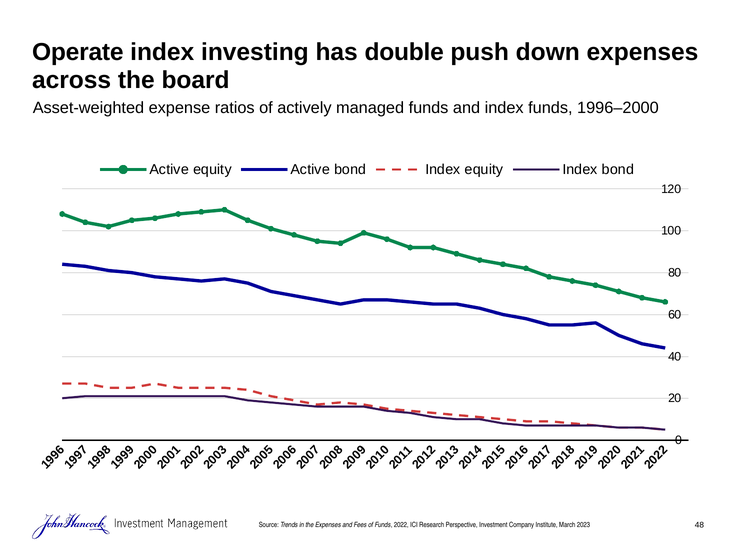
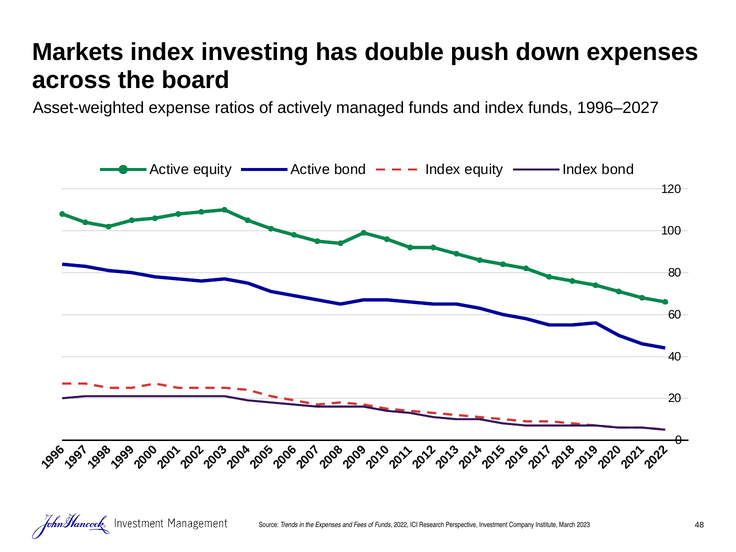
Operate: Operate -> Markets (78, 52)
1996–2000: 1996–2000 -> 1996–2027 (618, 108)
